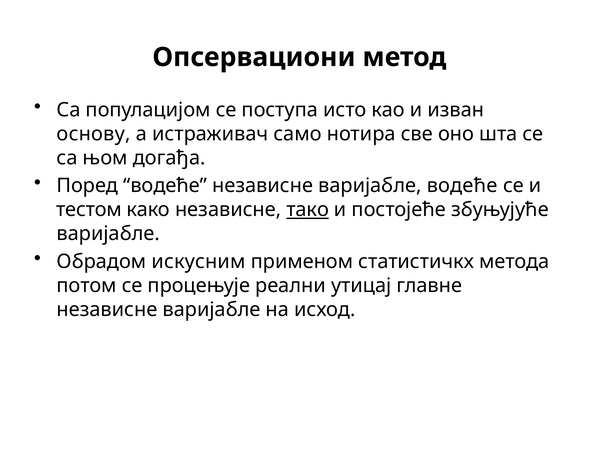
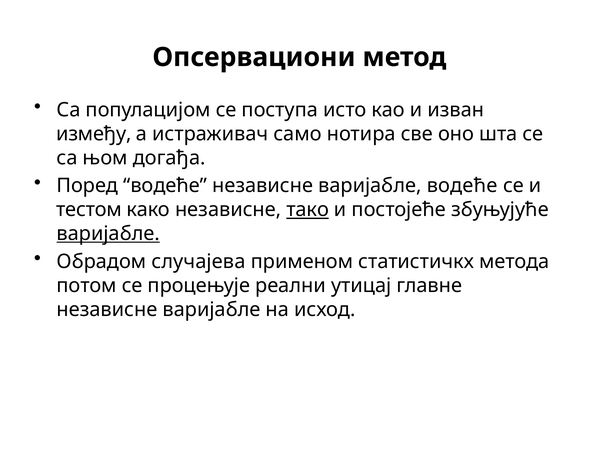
основу: основу -> између (94, 134)
варијабле underline: none -> present (108, 234)
искусним: искусним -> случајева (198, 262)
